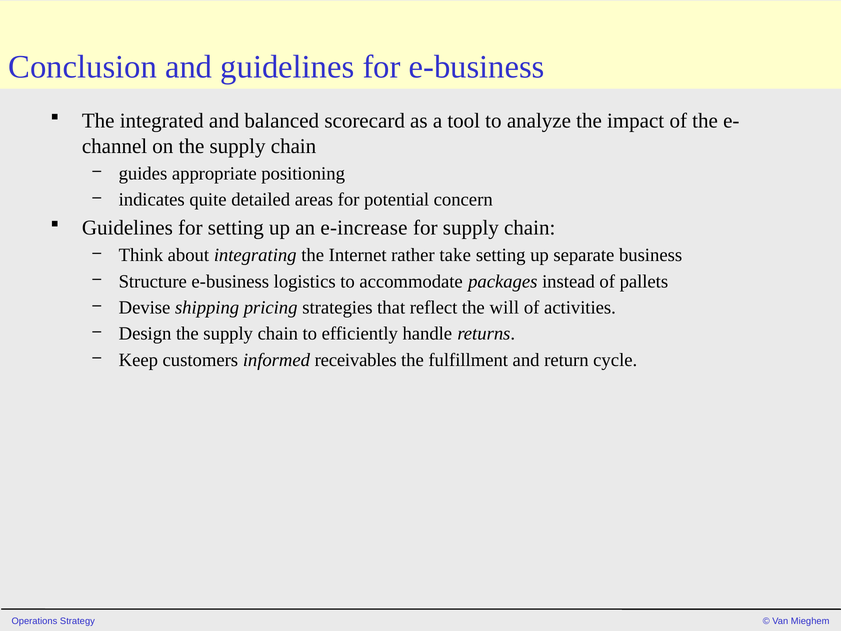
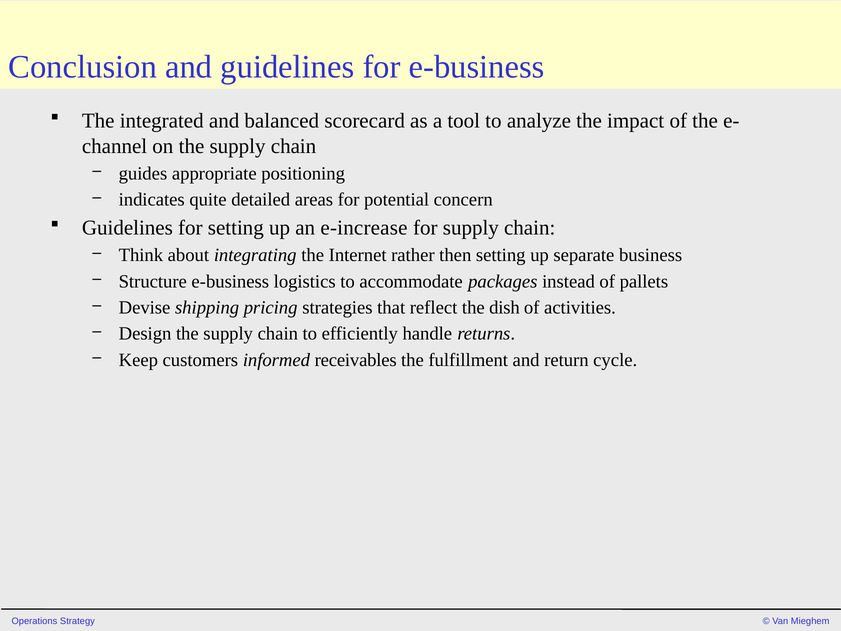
take: take -> then (455, 255)
will: will -> dish (504, 308)
